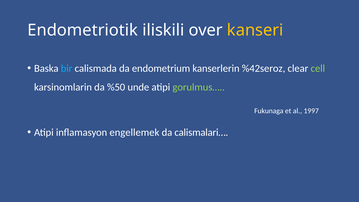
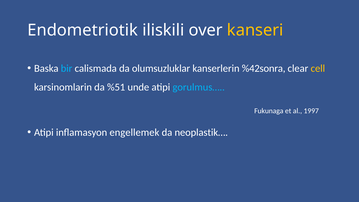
endometrium: endometrium -> olumsuzluklar (161, 68)
%42seroz: %42seroz -> %42sonra (264, 68)
cell colour: light green -> yellow (318, 68)
%50: %50 -> %51 (116, 87)
gorulmus… colour: light green -> light blue (199, 87)
calismalari…: calismalari… -> neoplastik… (201, 132)
